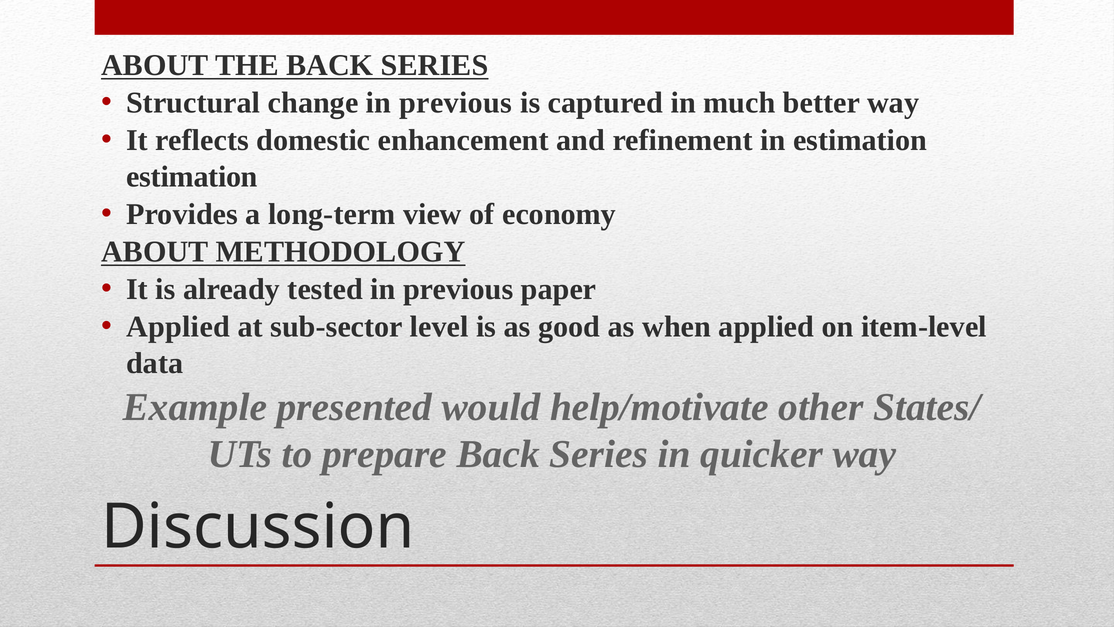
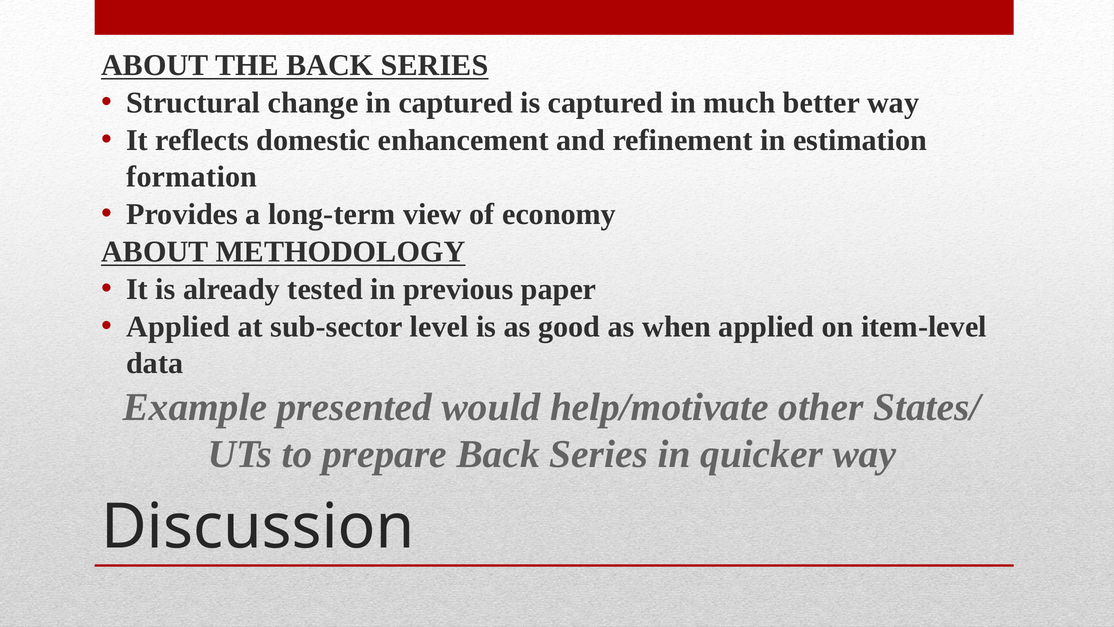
change in previous: previous -> captured (456, 103)
estimation: estimation -> formation (192, 177)
